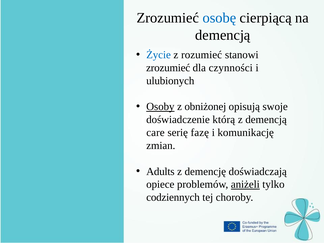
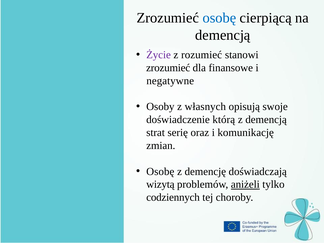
Życie colour: blue -> purple (159, 55)
czynności: czynności -> finansowe (231, 68)
ulubionych: ulubionych -> negatywne (170, 81)
Osoby underline: present -> none (160, 107)
obniżonej: obniżonej -> własnych (205, 107)
care: care -> strat (156, 133)
fazę: fazę -> oraz (200, 133)
Adults: Adults -> Osobę (160, 171)
opiece: opiece -> wizytą (160, 184)
